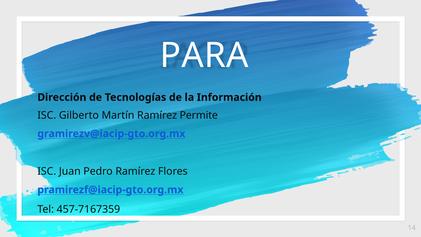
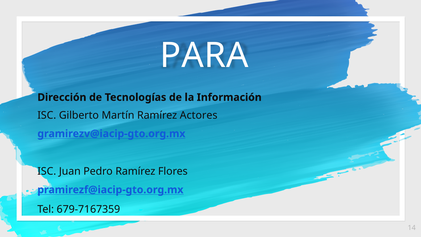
Permite: Permite -> Actores (199, 115)
457-7167359: 457-7167359 -> 679-7167359 (88, 209)
